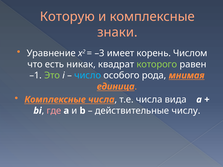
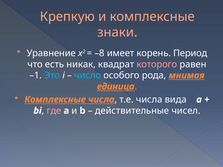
Которую: Которую -> Крепкую (67, 17)
–3: –3 -> –8 (99, 53)
Числом: Числом -> Период (190, 53)
которого colour: light green -> pink (157, 64)
Это colour: light green -> light blue (52, 76)
числу: числу -> чисел (186, 111)
